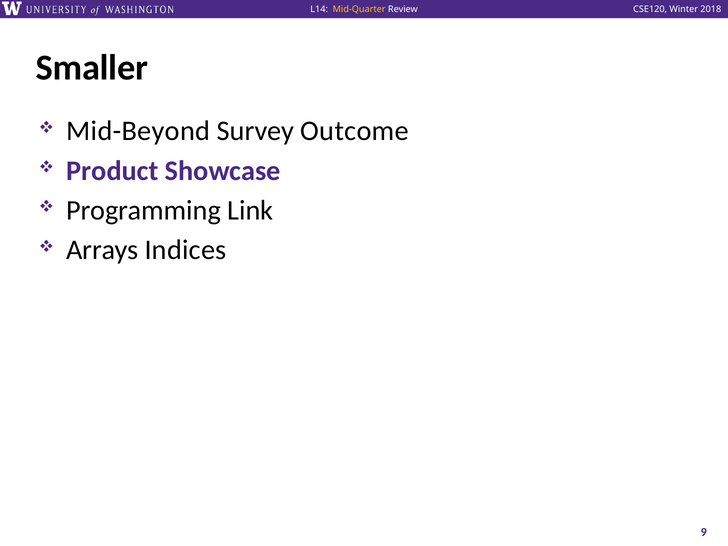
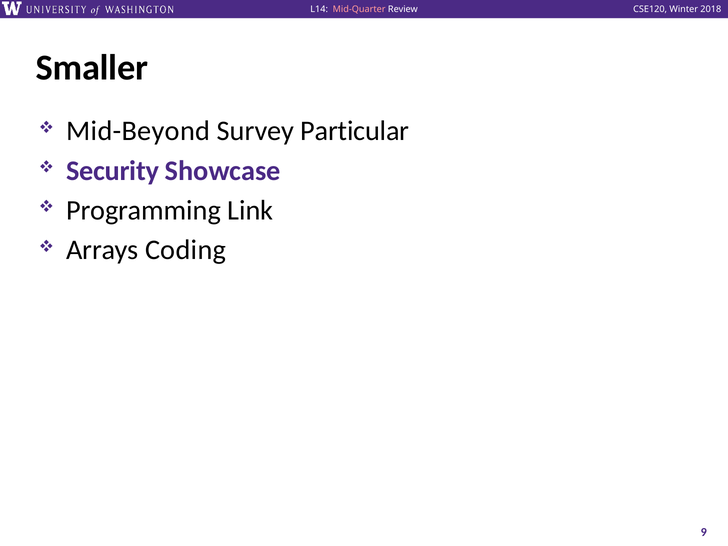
Mid-Quarter colour: yellow -> pink (359, 9)
Outcome: Outcome -> Particular (355, 131)
Product: Product -> Security (113, 171)
Indices: Indices -> Coding (186, 250)
